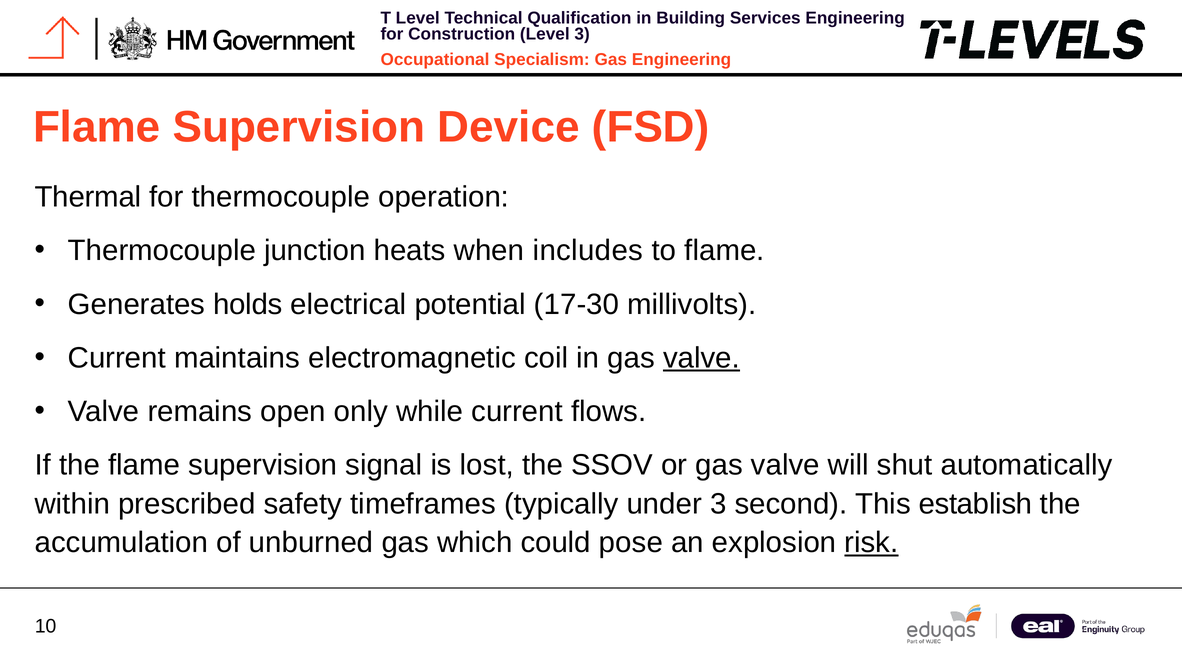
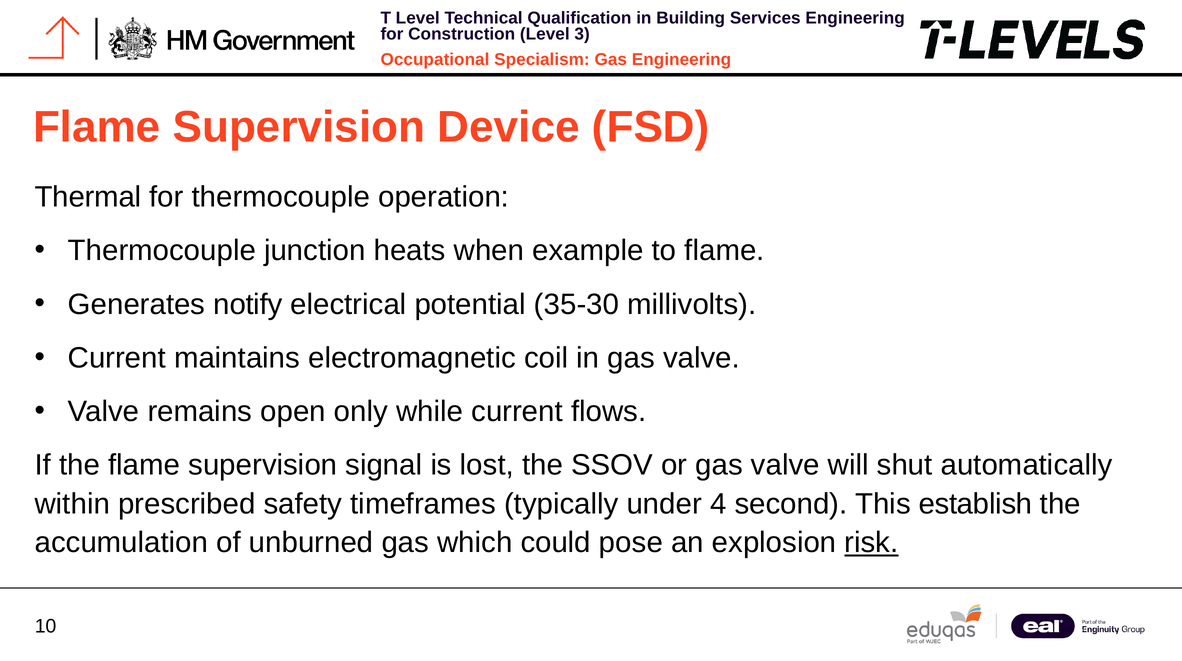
includes: includes -> example (588, 251)
holds: holds -> notify (248, 304)
17-30: 17-30 -> 35-30 (577, 304)
valve underline: present -> none (702, 358)
under 3: 3 -> 4 (718, 504)
